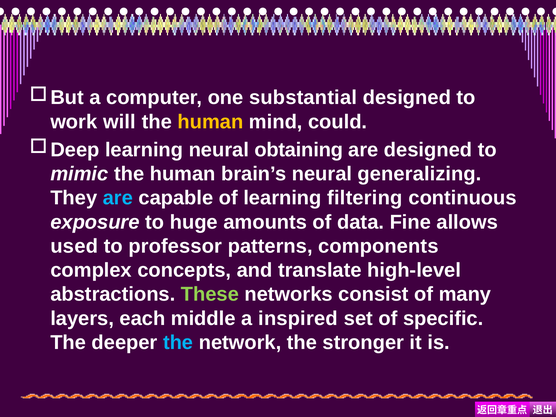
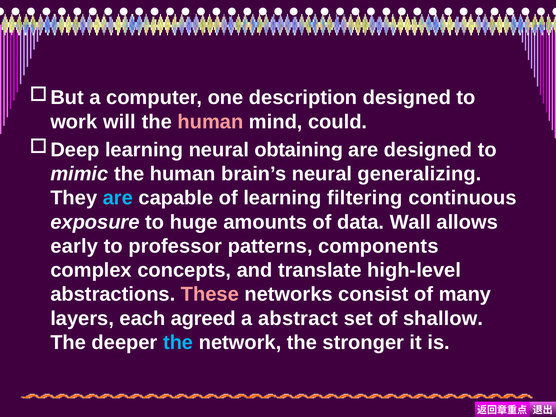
substantial: substantial -> description (303, 98)
human colour: yellow -> pink (210, 122)
Fine: Fine -> Wall (410, 222)
used: used -> early (74, 246)
These colour: light green -> pink (210, 294)
middle: middle -> agreed (203, 318)
inspired: inspired -> abstract (298, 318)
specific: specific -> shallow (443, 318)
